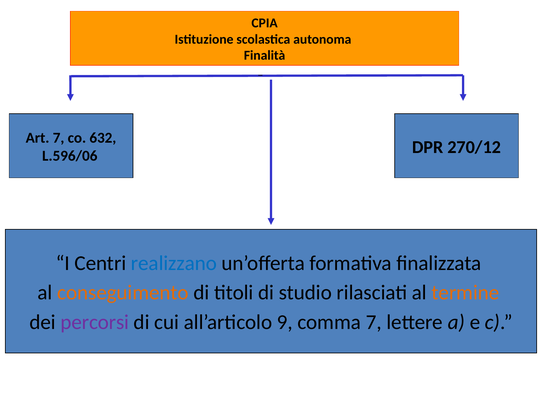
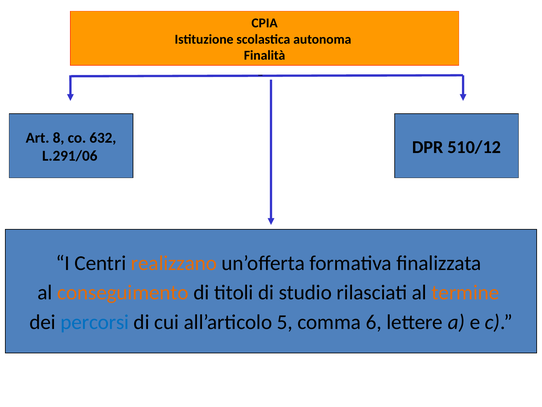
Art 7: 7 -> 8 (59, 138)
L.596/06: L.596/06 -> L.291/06 (70, 156)
270/12: 270/12 -> 510/12 (474, 147)
realizzano colour: blue -> orange (174, 263)
percorsi colour: purple -> blue (95, 322)
9: 9 -> 5 (285, 322)
comma 7: 7 -> 6 (374, 322)
